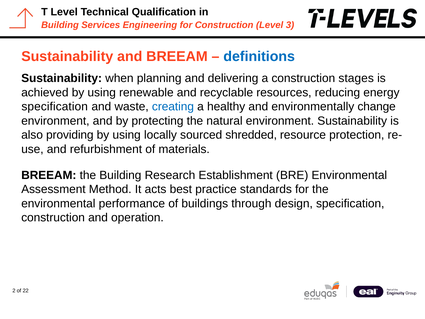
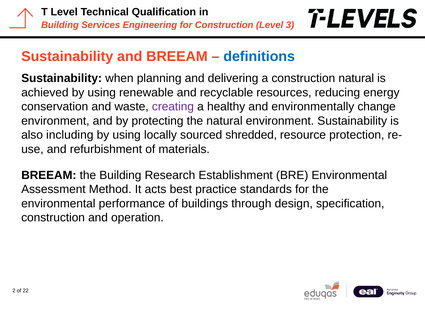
construction stages: stages -> natural (356, 78)
specification: specification -> conservation (55, 107)
creating colour: blue -> purple (173, 107)
providing: providing -> including (70, 135)
